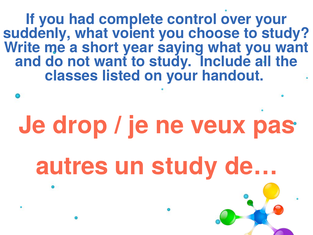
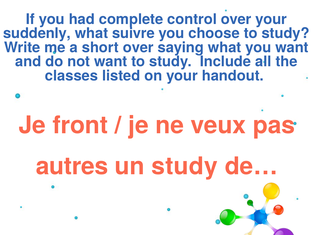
voient: voient -> suivre (133, 33)
short year: year -> over (138, 47)
drop: drop -> front (80, 125)
